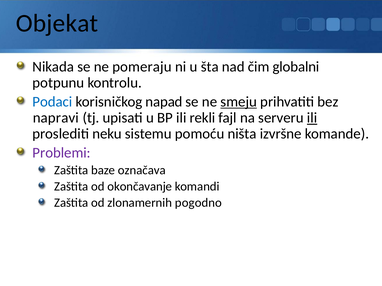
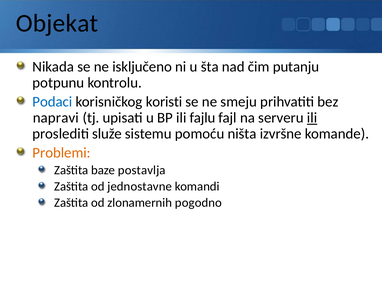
pomeraju: pomeraju -> isključeno (142, 67)
globalni: globalni -> putanju (296, 67)
napad: napad -> koristi (164, 102)
smeju underline: present -> none (239, 102)
rekli: rekli -> fajlu (202, 118)
neku: neku -> služe (107, 134)
Problemi colour: purple -> orange (62, 153)
označava: označava -> postavlja (142, 171)
okončavanje: okončavanje -> jednostavne (140, 187)
